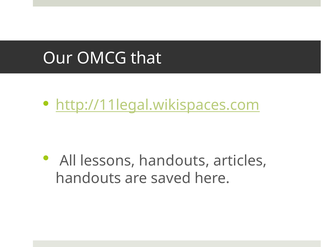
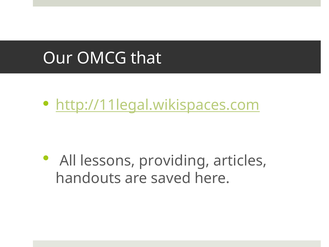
lessons handouts: handouts -> providing (174, 161)
